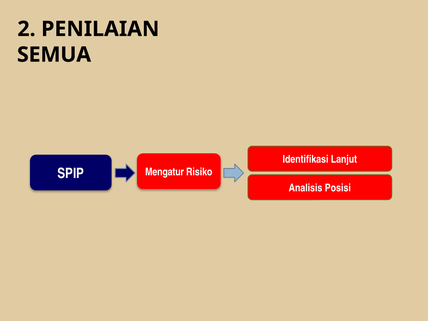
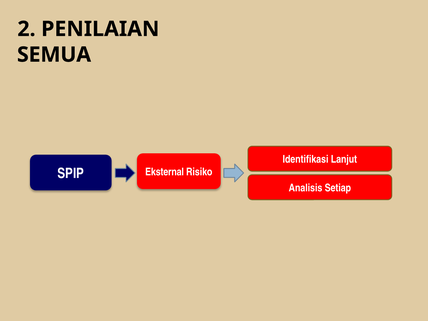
Mengatur: Mengatur -> Eksternal (165, 172)
Posisi: Posisi -> Setiap (338, 188)
